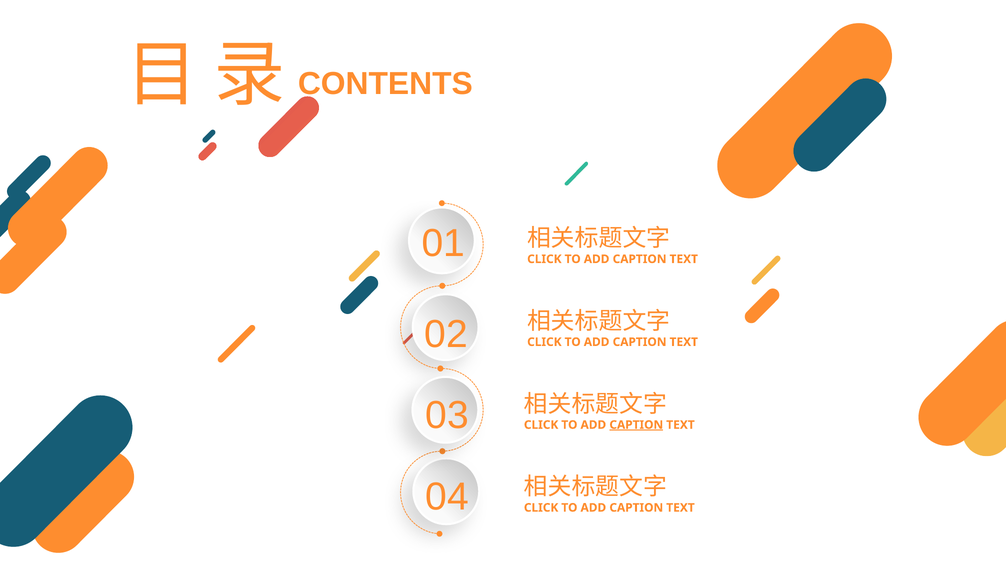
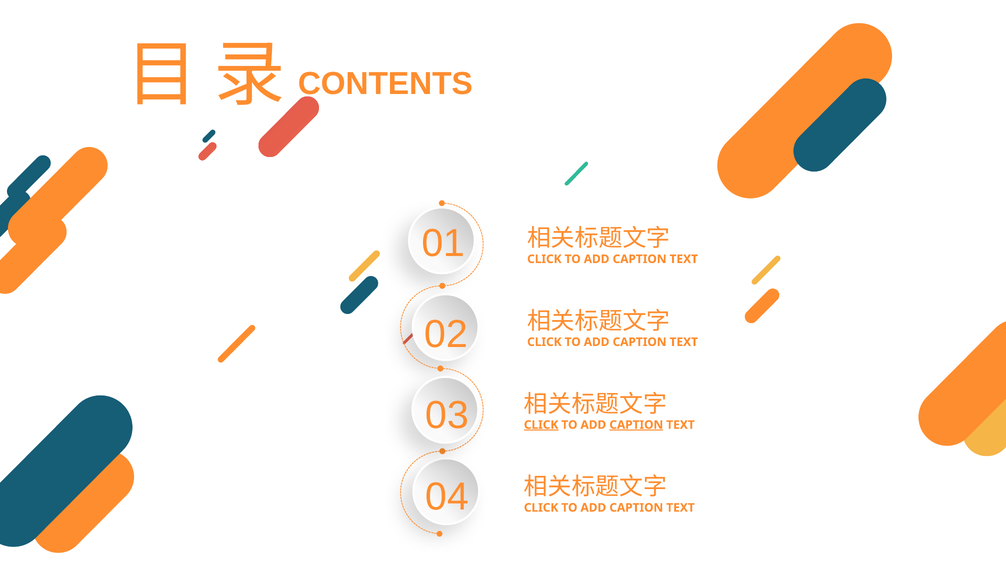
CLICK underline: none -> present (541, 425)
